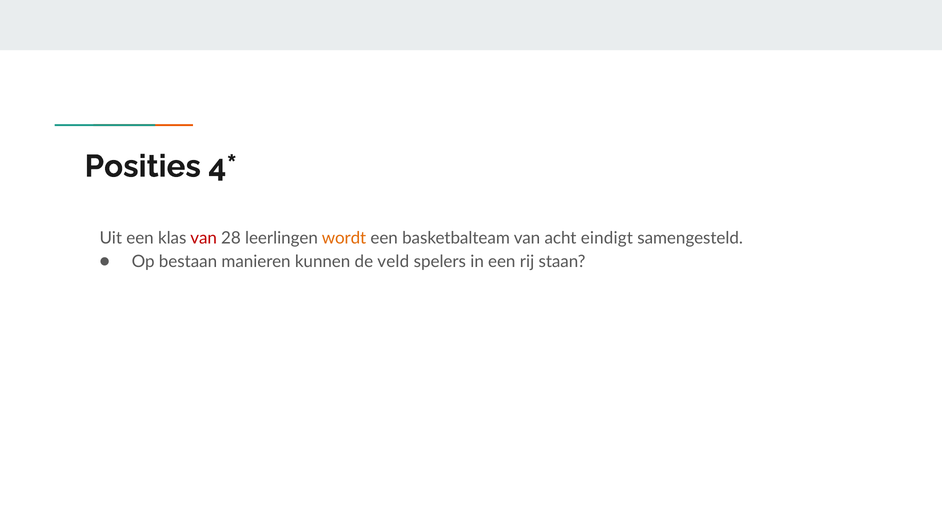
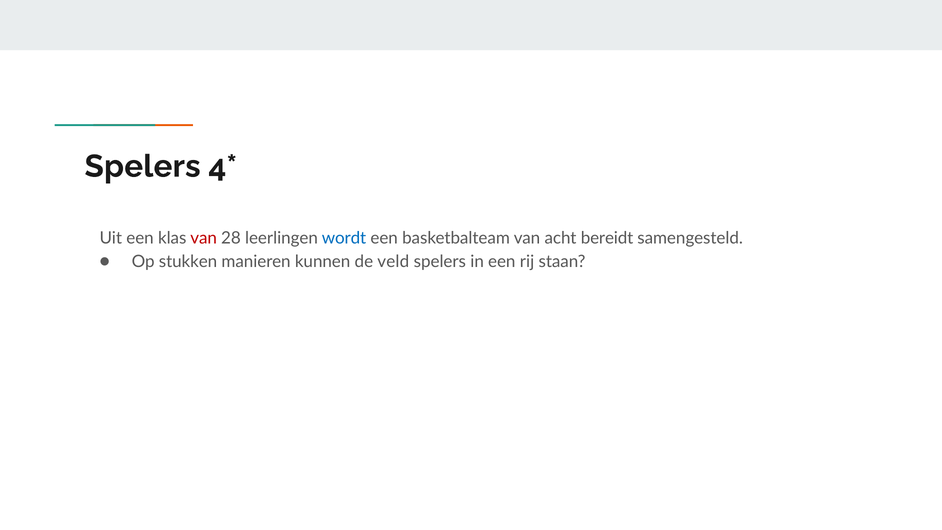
Posities: Posities -> Spelers (143, 166)
wordt colour: orange -> blue (344, 238)
eindigt: eindigt -> bereidt (607, 238)
bestaan: bestaan -> stukken (188, 262)
